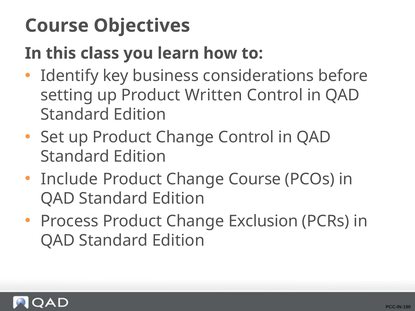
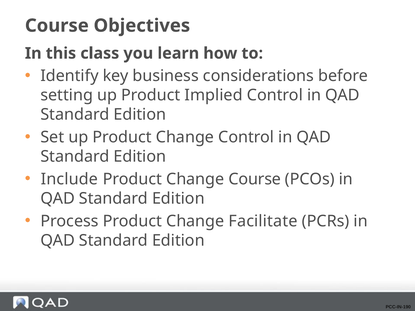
Written: Written -> Implied (214, 95)
Exclusion: Exclusion -> Facilitate (263, 221)
